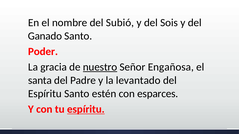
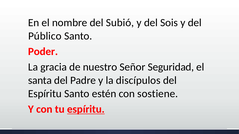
Ganado: Ganado -> Público (45, 36)
nuestro underline: present -> none (100, 67)
Engañosa: Engañosa -> Seguridad (171, 67)
levantado: levantado -> discípulos (138, 81)
esparces: esparces -> sostiene (158, 94)
